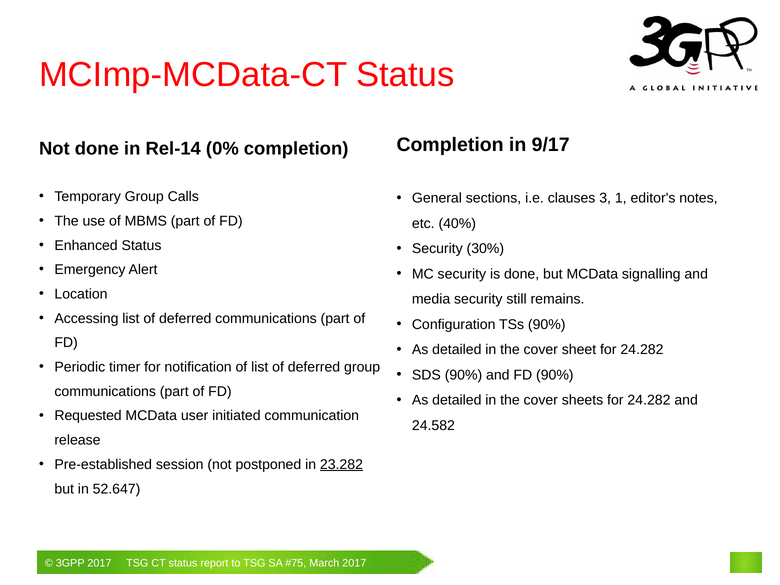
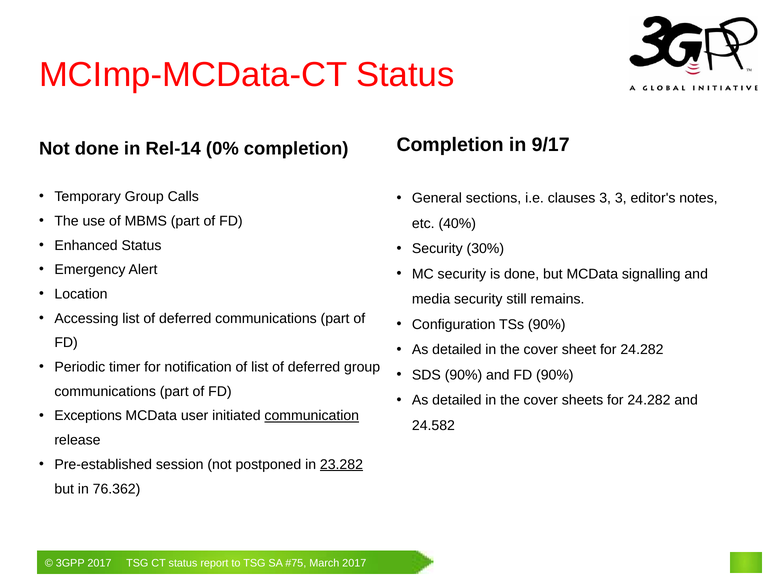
3 1: 1 -> 3 (621, 198)
Requested: Requested -> Exceptions (88, 416)
communication underline: none -> present (312, 416)
52.647: 52.647 -> 76.362 (117, 489)
